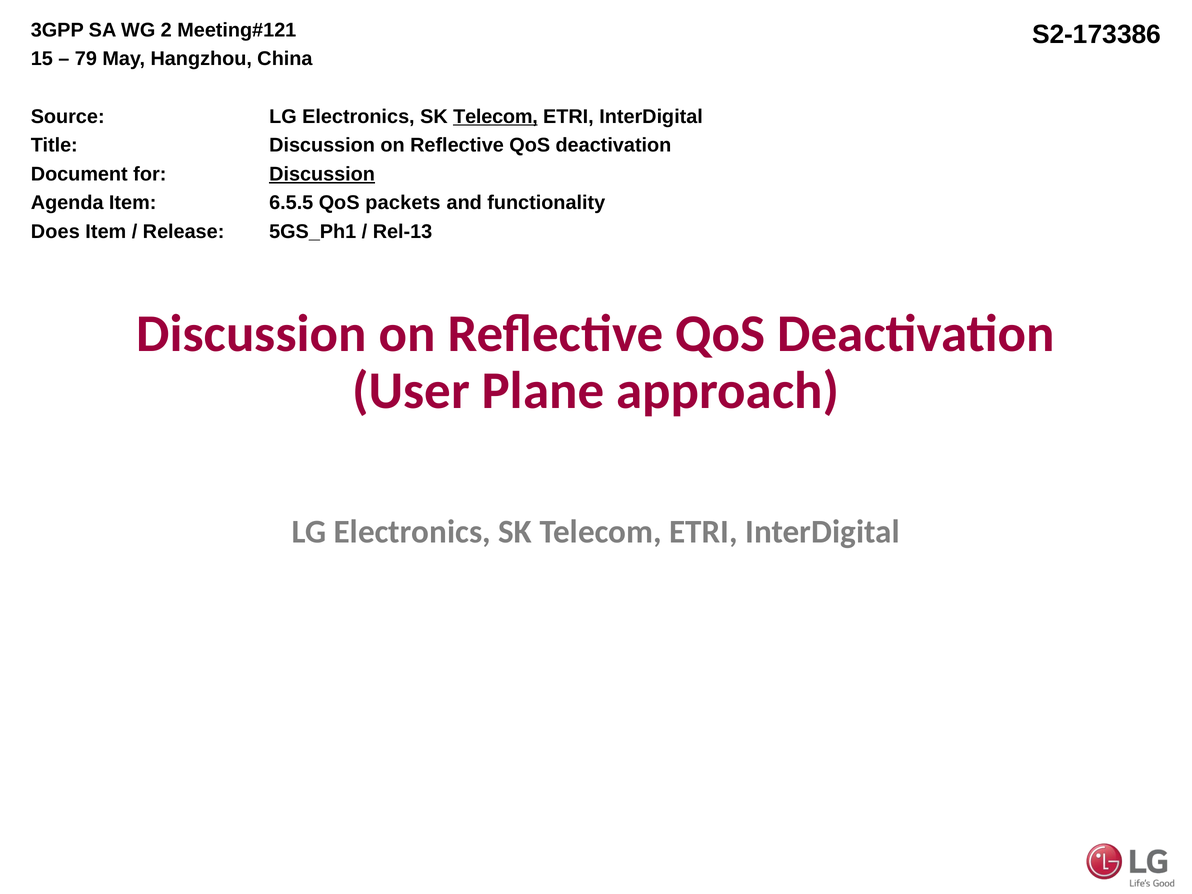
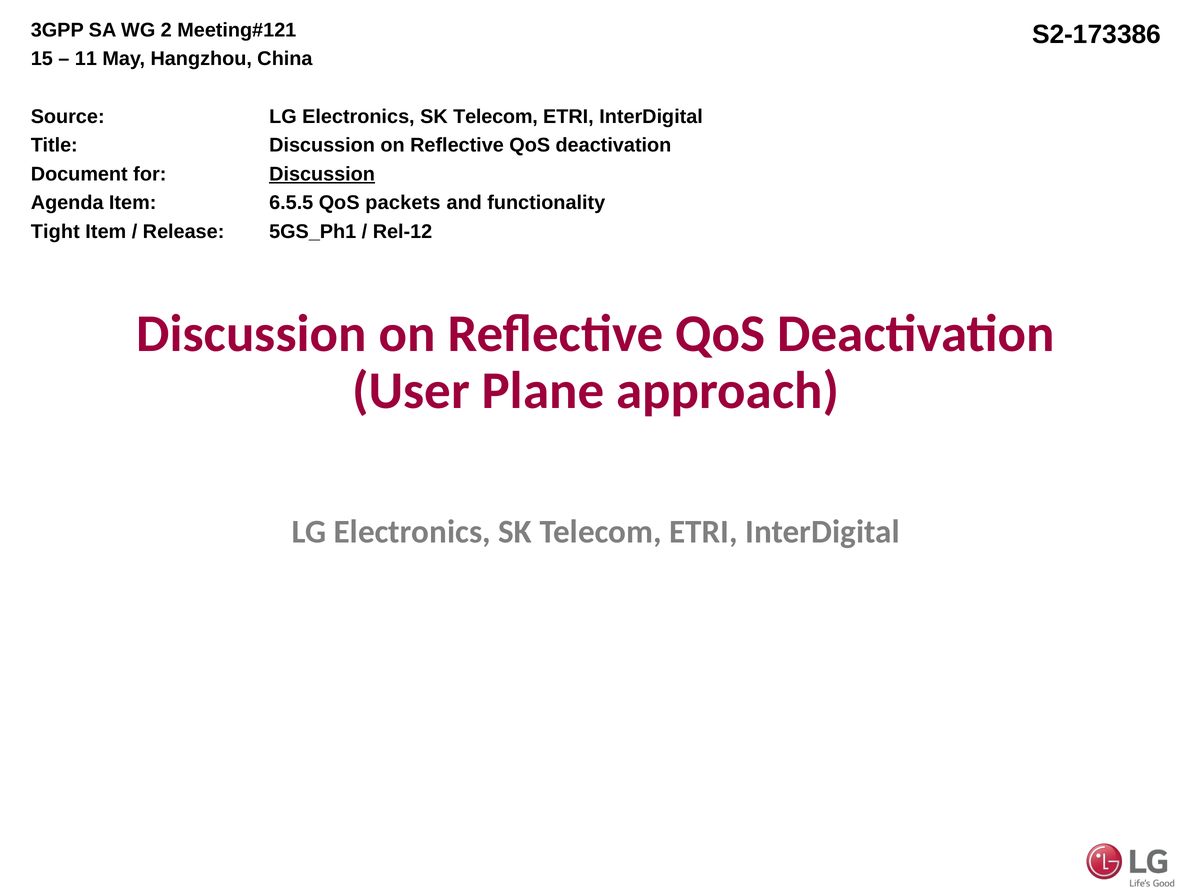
79: 79 -> 11 (86, 59)
Telecom underline: present -> none (496, 116)
Does: Does -> Tight (55, 232)
Rel-13: Rel-13 -> Rel-12 (402, 232)
